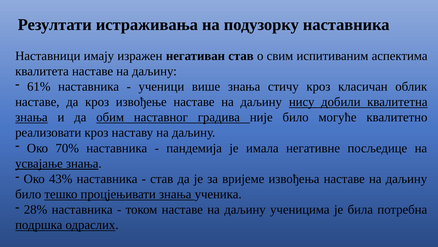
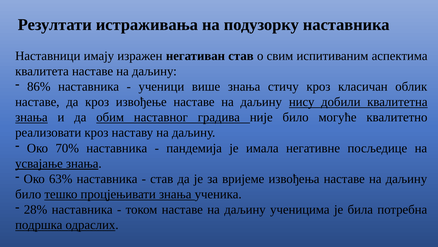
61%: 61% -> 86% (39, 86)
43%: 43% -> 63% (61, 178)
